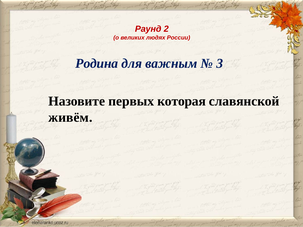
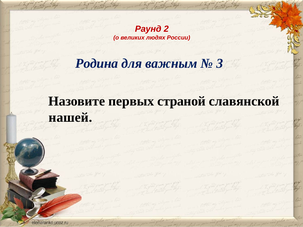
которая: которая -> страной (182, 101)
живём: живём -> нашей (70, 117)
